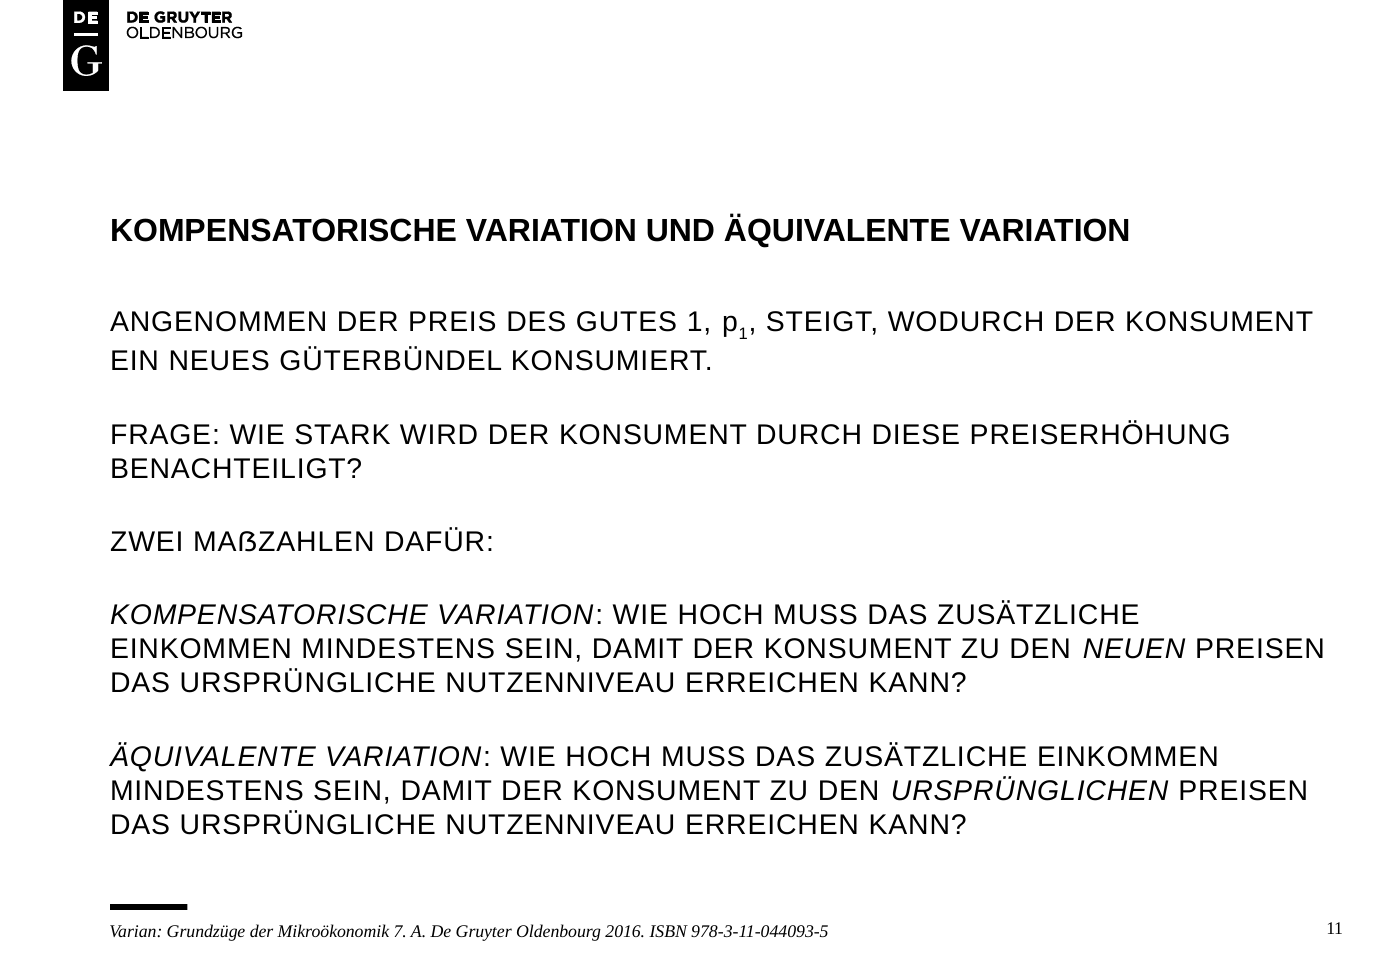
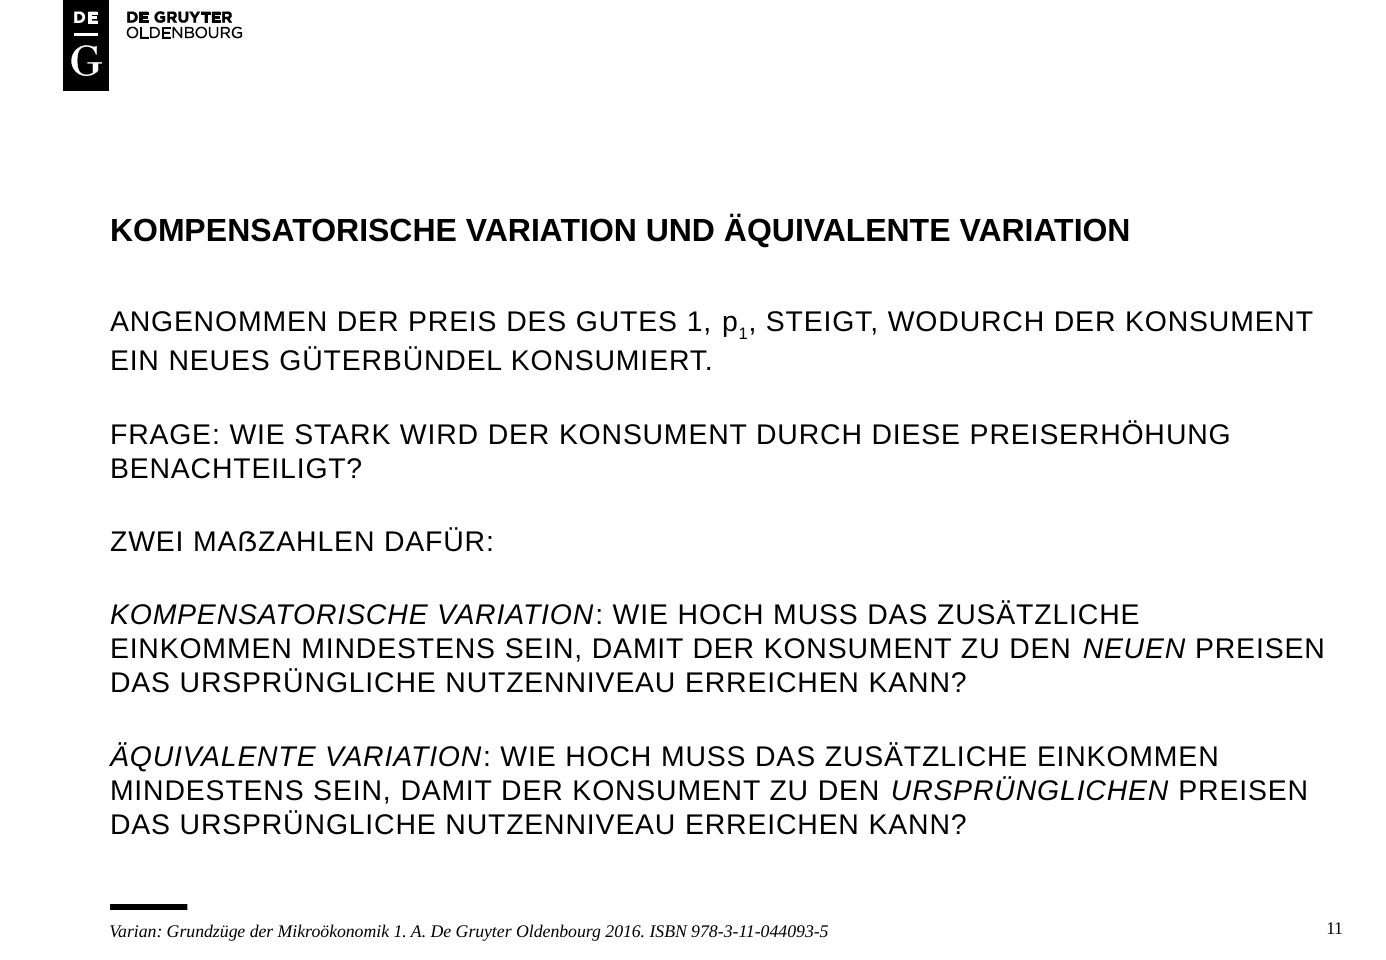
Mikroökonomik 7: 7 -> 1 (400, 931)
